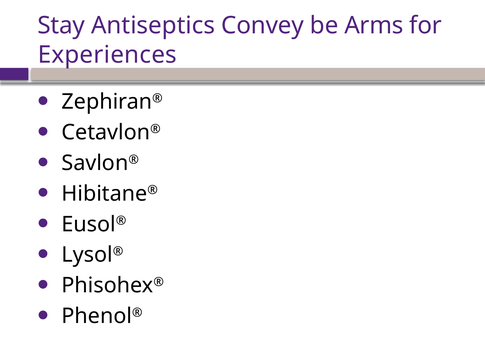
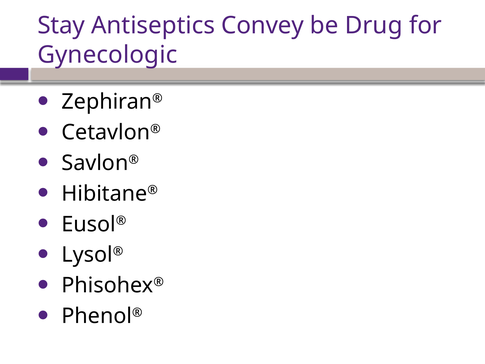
Arms: Arms -> Drug (374, 26)
Experiences: Experiences -> Gynecologic (107, 55)
